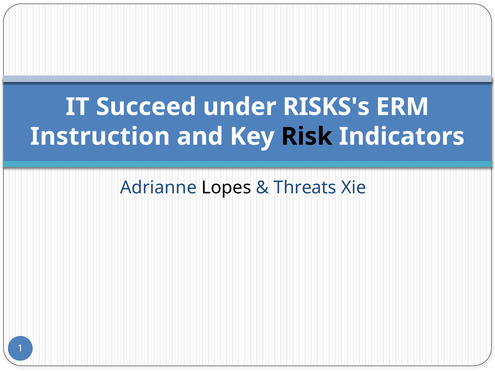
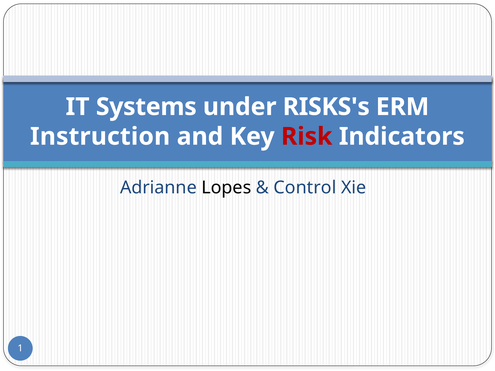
Succeed: Succeed -> Systems (146, 107)
Risk colour: black -> red (307, 137)
Threats: Threats -> Control (305, 188)
